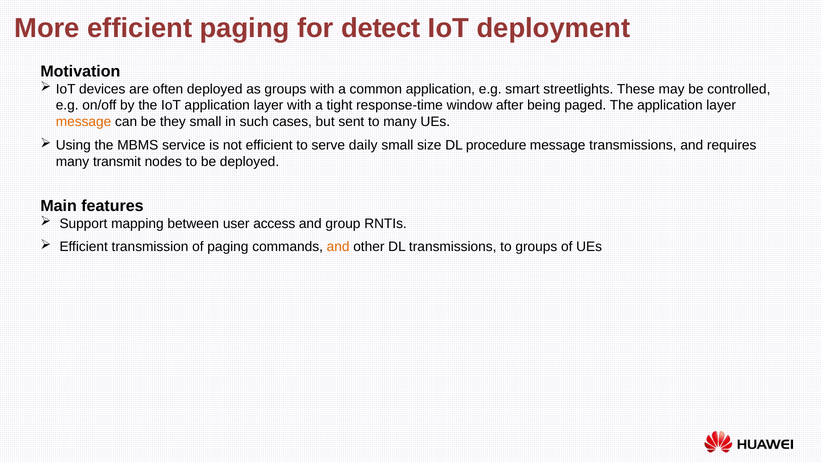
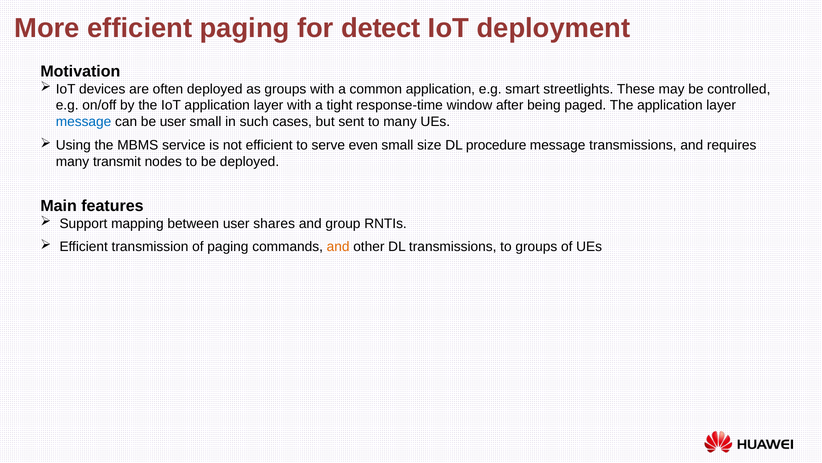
message colour: orange -> blue (84, 122)
be they: they -> user (173, 122)
daily: daily -> even (363, 145)
access: access -> shares (274, 223)
